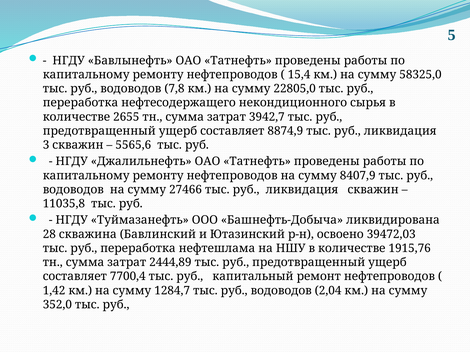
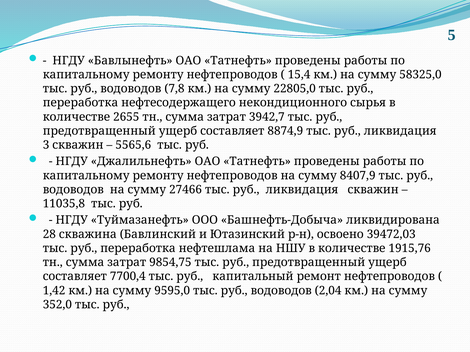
2444,89: 2444,89 -> 9854,75 (170, 263)
1284,7: 1284,7 -> 9595,0 (172, 291)
